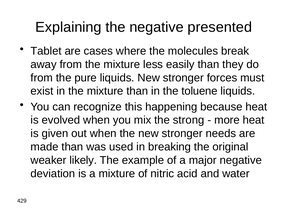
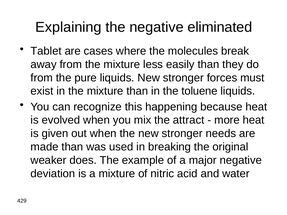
presented: presented -> eliminated (220, 27)
strong: strong -> attract (189, 120)
likely: likely -> does (83, 160)
